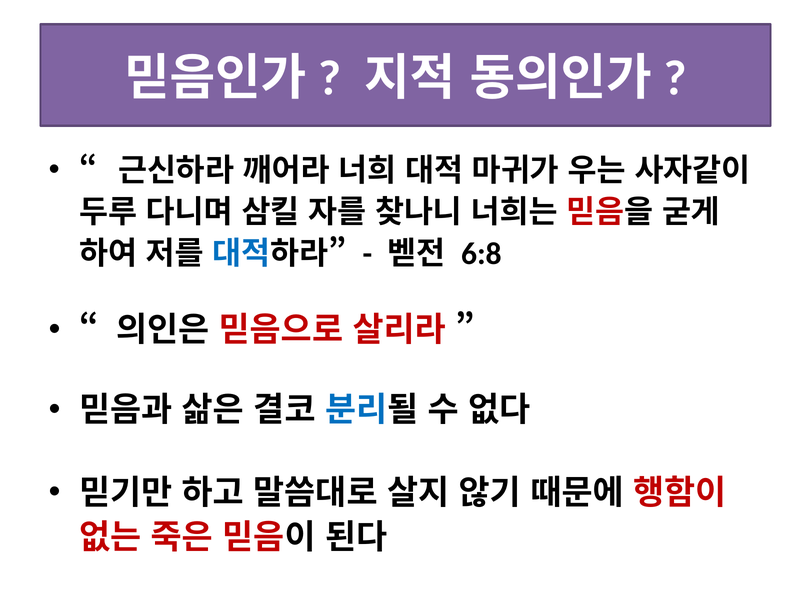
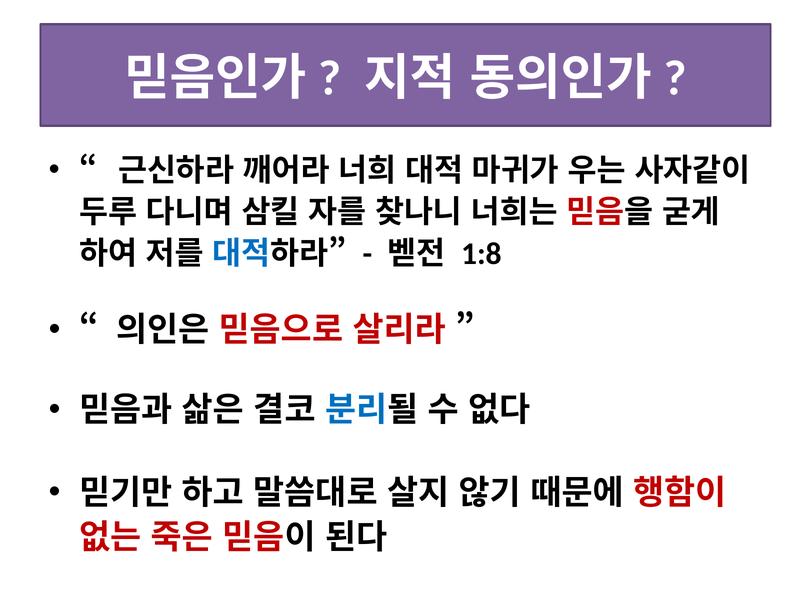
6:8: 6:8 -> 1:8 (482, 254)
